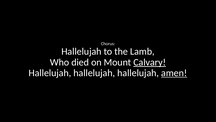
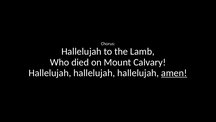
Calvary underline: present -> none (150, 62)
